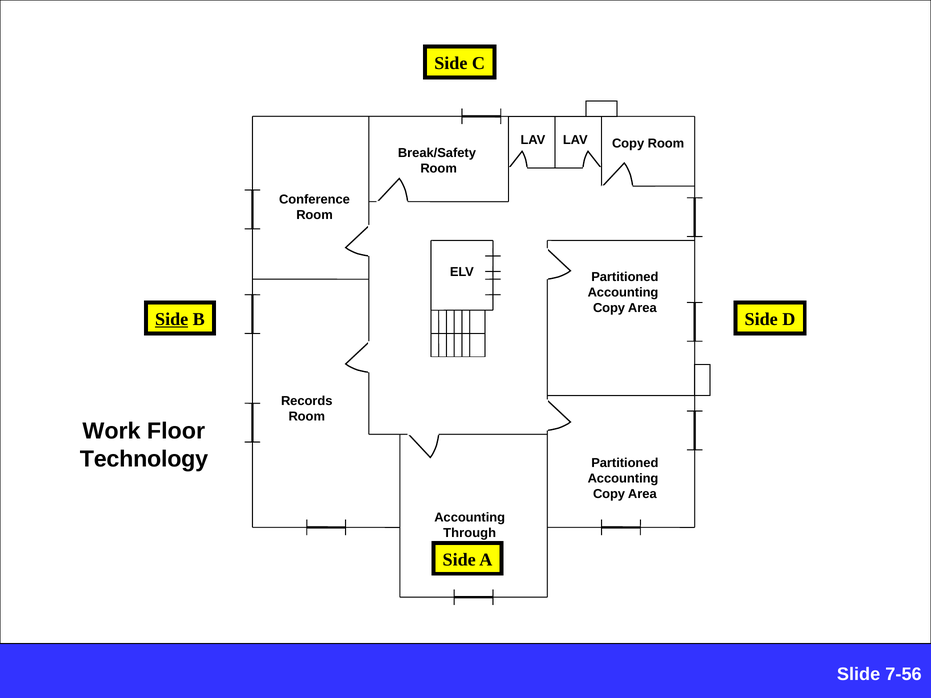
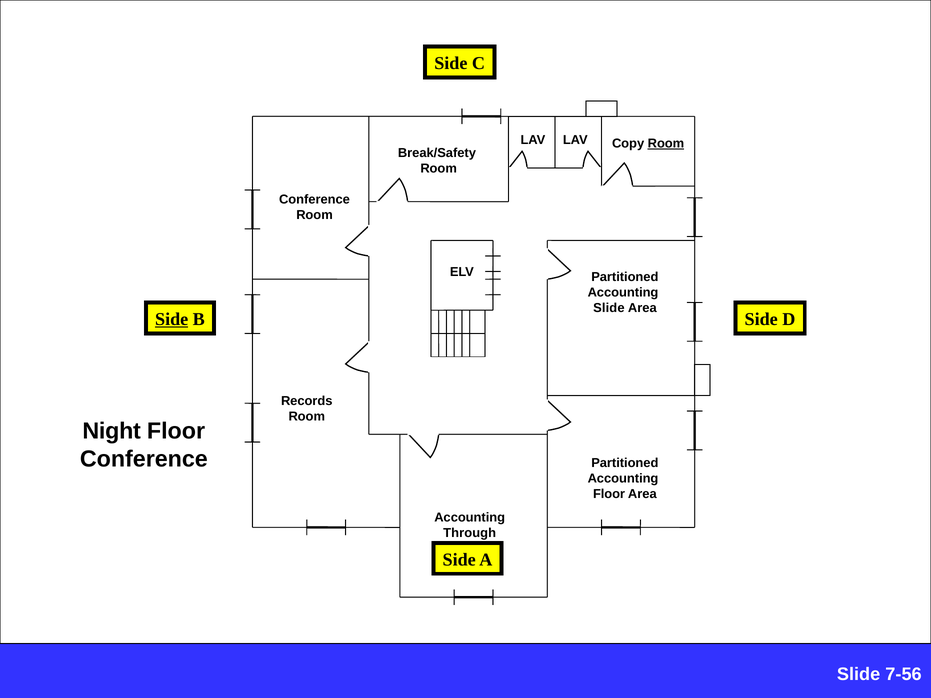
Room underline: none -> present (666, 143)
Copy: Copy -> Slide (609, 308)
Work: Work -> Night (112, 431)
Technology: Technology -> Conference (144, 459)
Copy: Copy -> Floor (609, 494)
